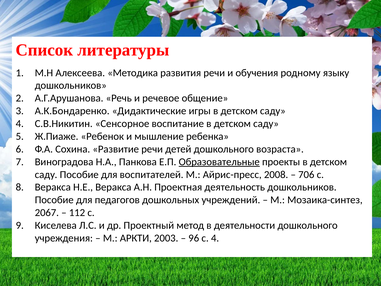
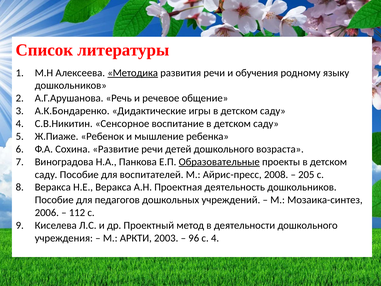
Методика underline: none -> present (133, 73)
706: 706 -> 205 (306, 174)
2067: 2067 -> 2006 (47, 212)
